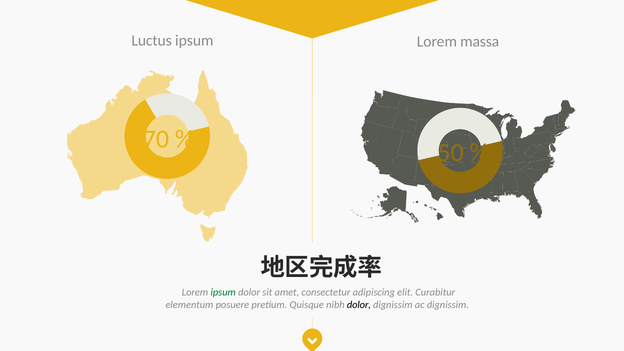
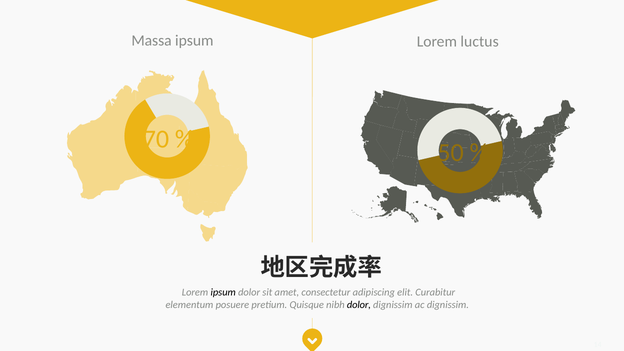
Luctus: Luctus -> Massa (152, 41)
massa: massa -> luctus (480, 41)
ipsum colour: green -> black (223, 292)
